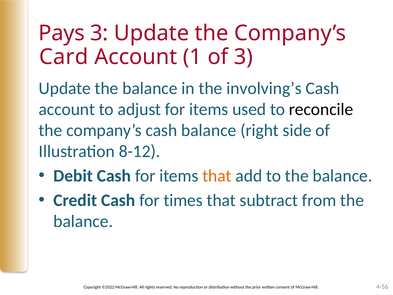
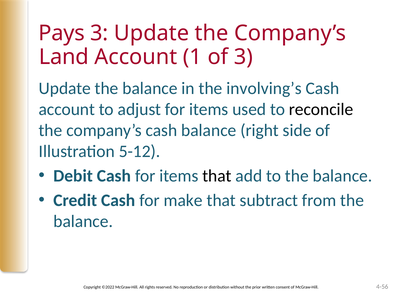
Card: Card -> Land (64, 57)
8-12: 8-12 -> 5-12 (140, 151)
that colour: orange -> black (217, 176)
times: times -> make (183, 200)
